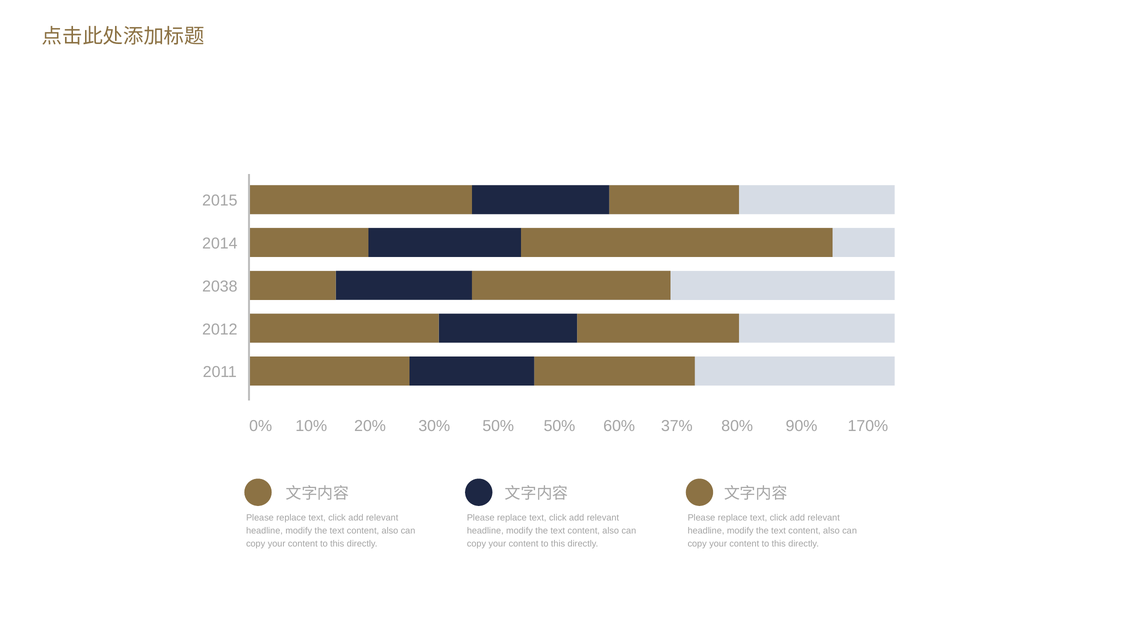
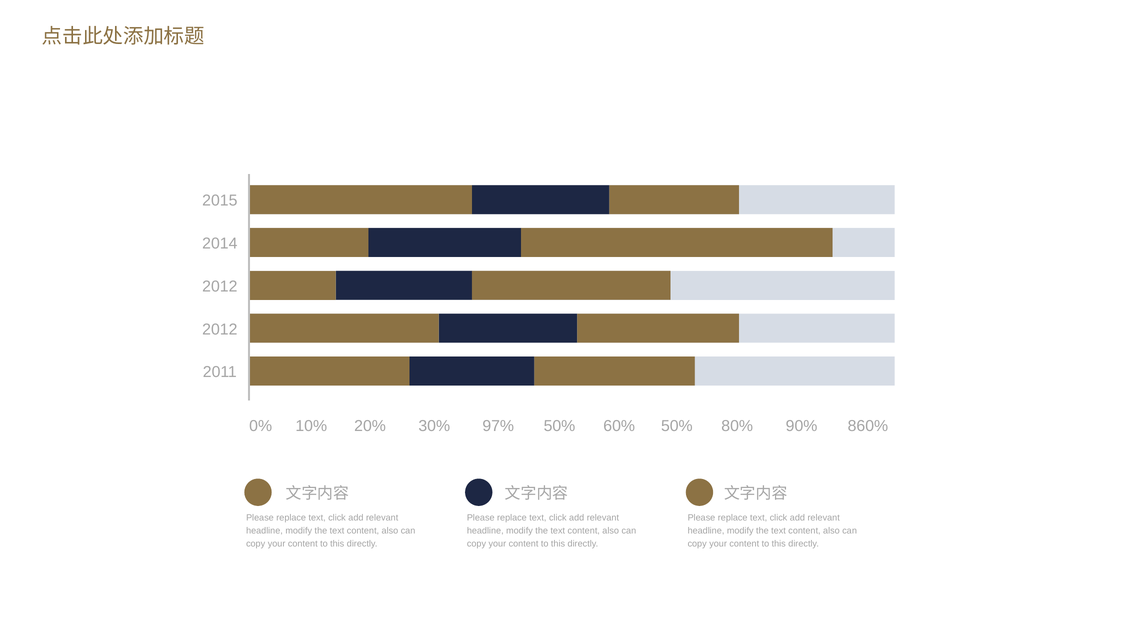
2038: 2038 -> 2012 (220, 287)
50%: 50% -> 97% (498, 426)
20% 37%: 37% -> 50% (677, 426)
170%: 170% -> 860% (868, 426)
